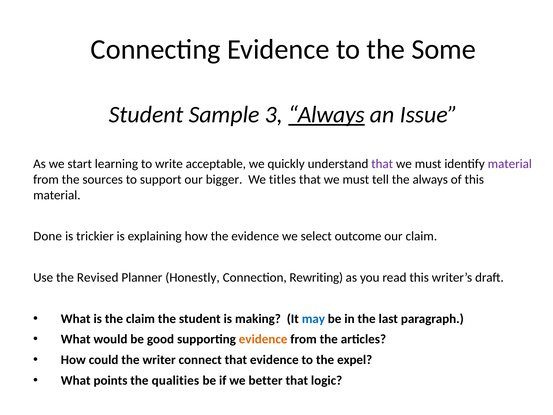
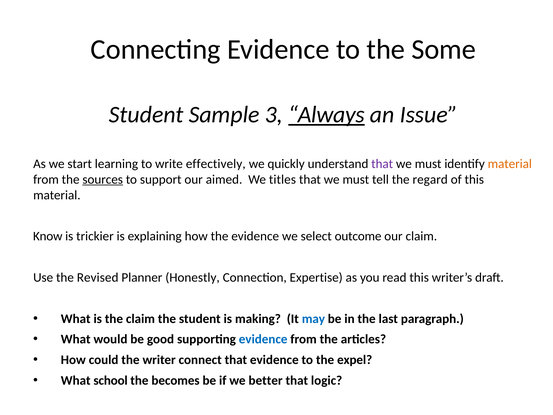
acceptable: acceptable -> effectively (216, 164)
material colour: purple -> orange (510, 164)
sources underline: none -> present (103, 179)
bigger: bigger -> aimed (224, 179)
the always: always -> regard (430, 179)
Done: Done -> Know (48, 236)
Rewriting: Rewriting -> Expertise (316, 277)
evidence colour: orange -> blue (263, 339)
points: points -> school (111, 380)
qualities: qualities -> becomes (176, 380)
